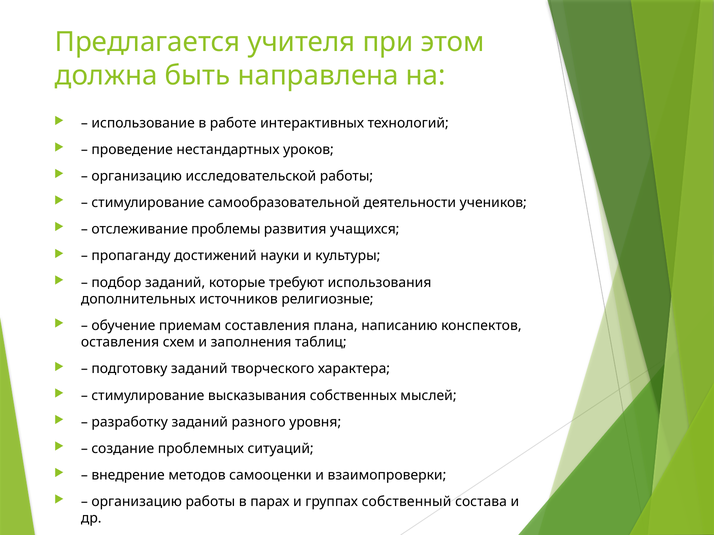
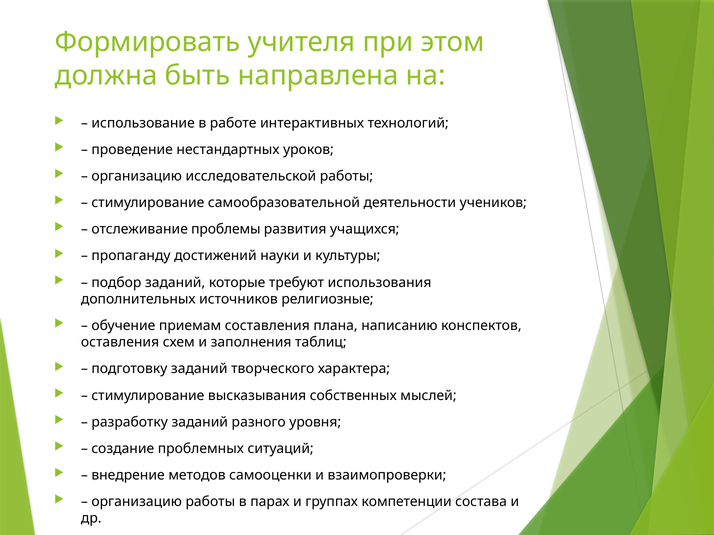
Предлагается: Предлагается -> Формировать (148, 42)
собственный: собственный -> компетенции (407, 502)
